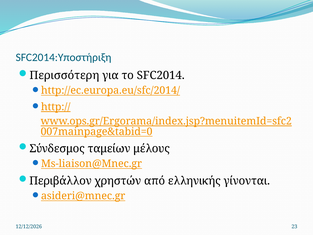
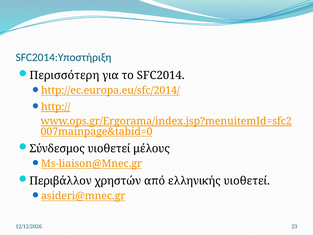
Σύνδεσμος ταμείων: ταμείων -> υιοθετεί (109, 149)
ελληνικής γίνονται: γίνονται -> υιοθετεί (247, 181)
